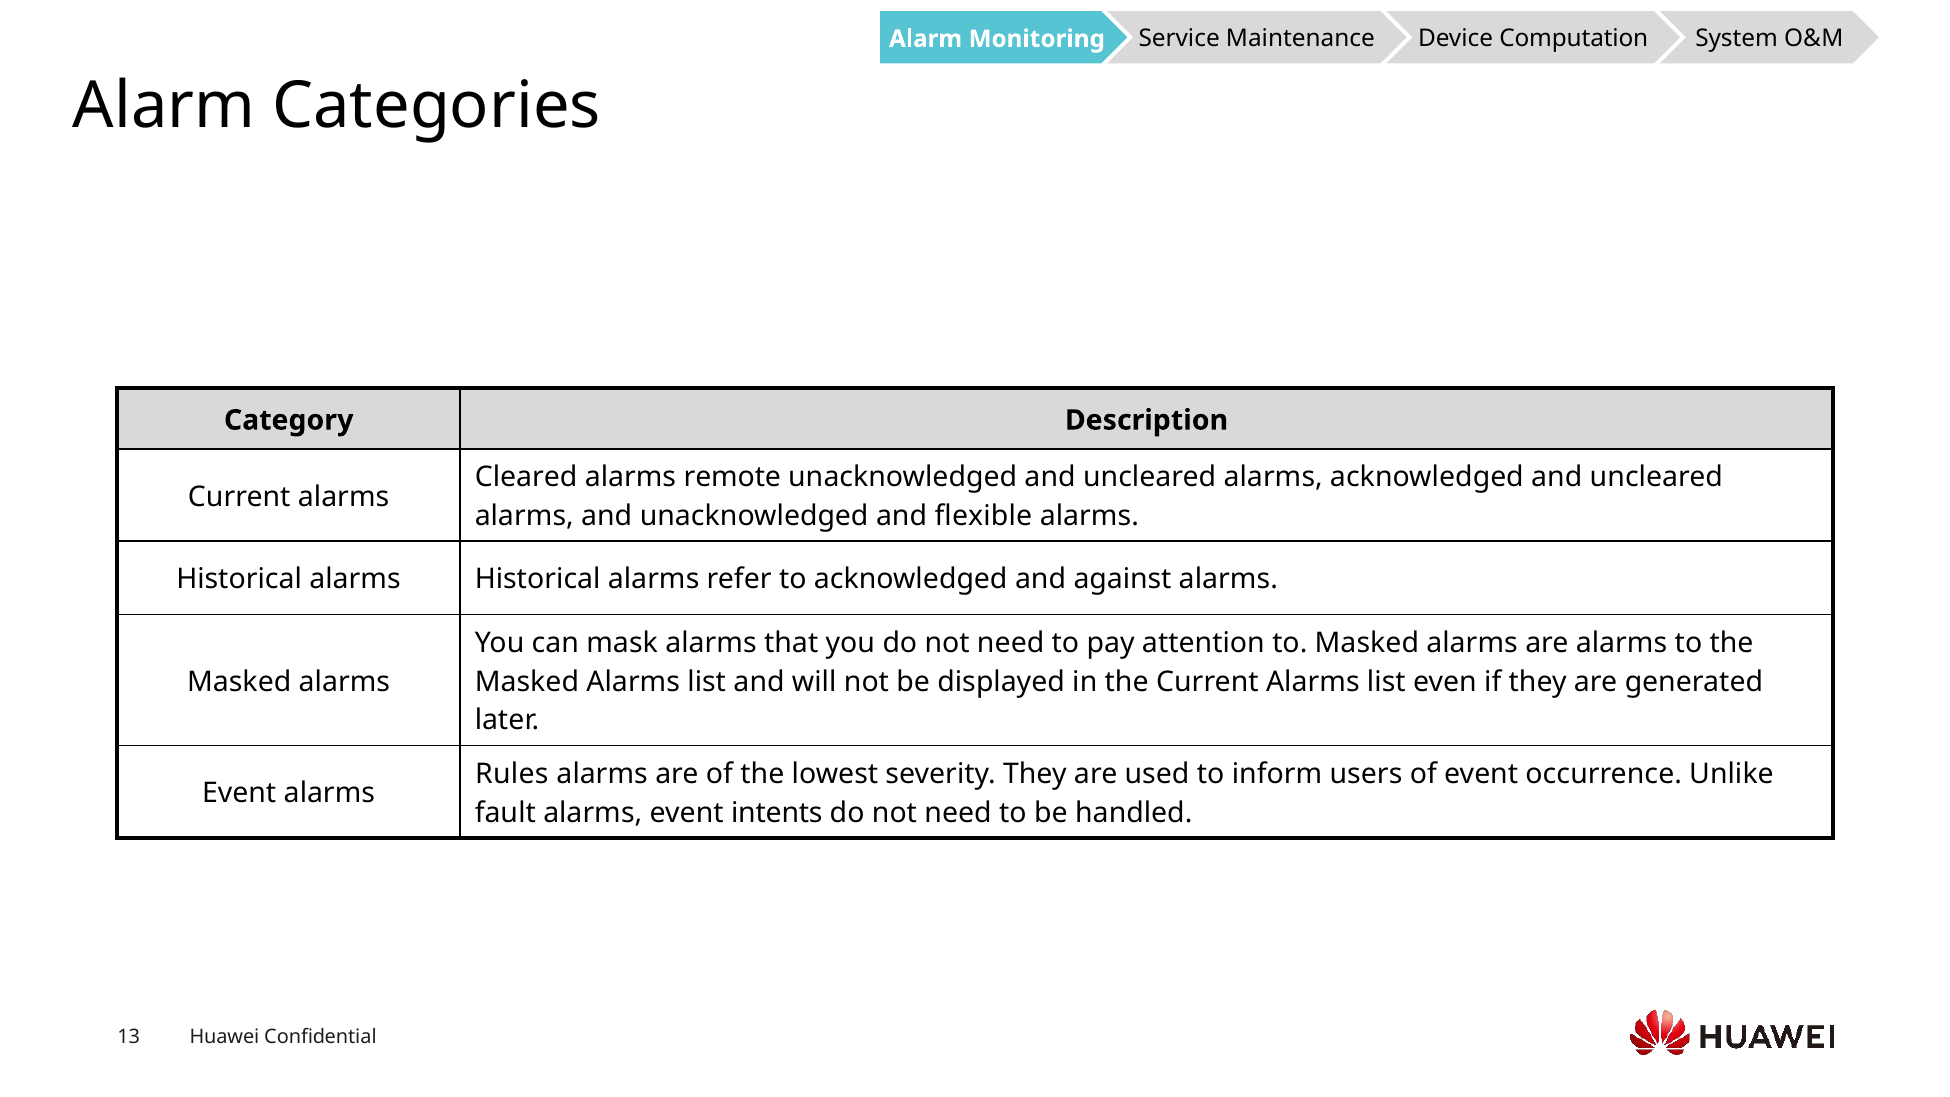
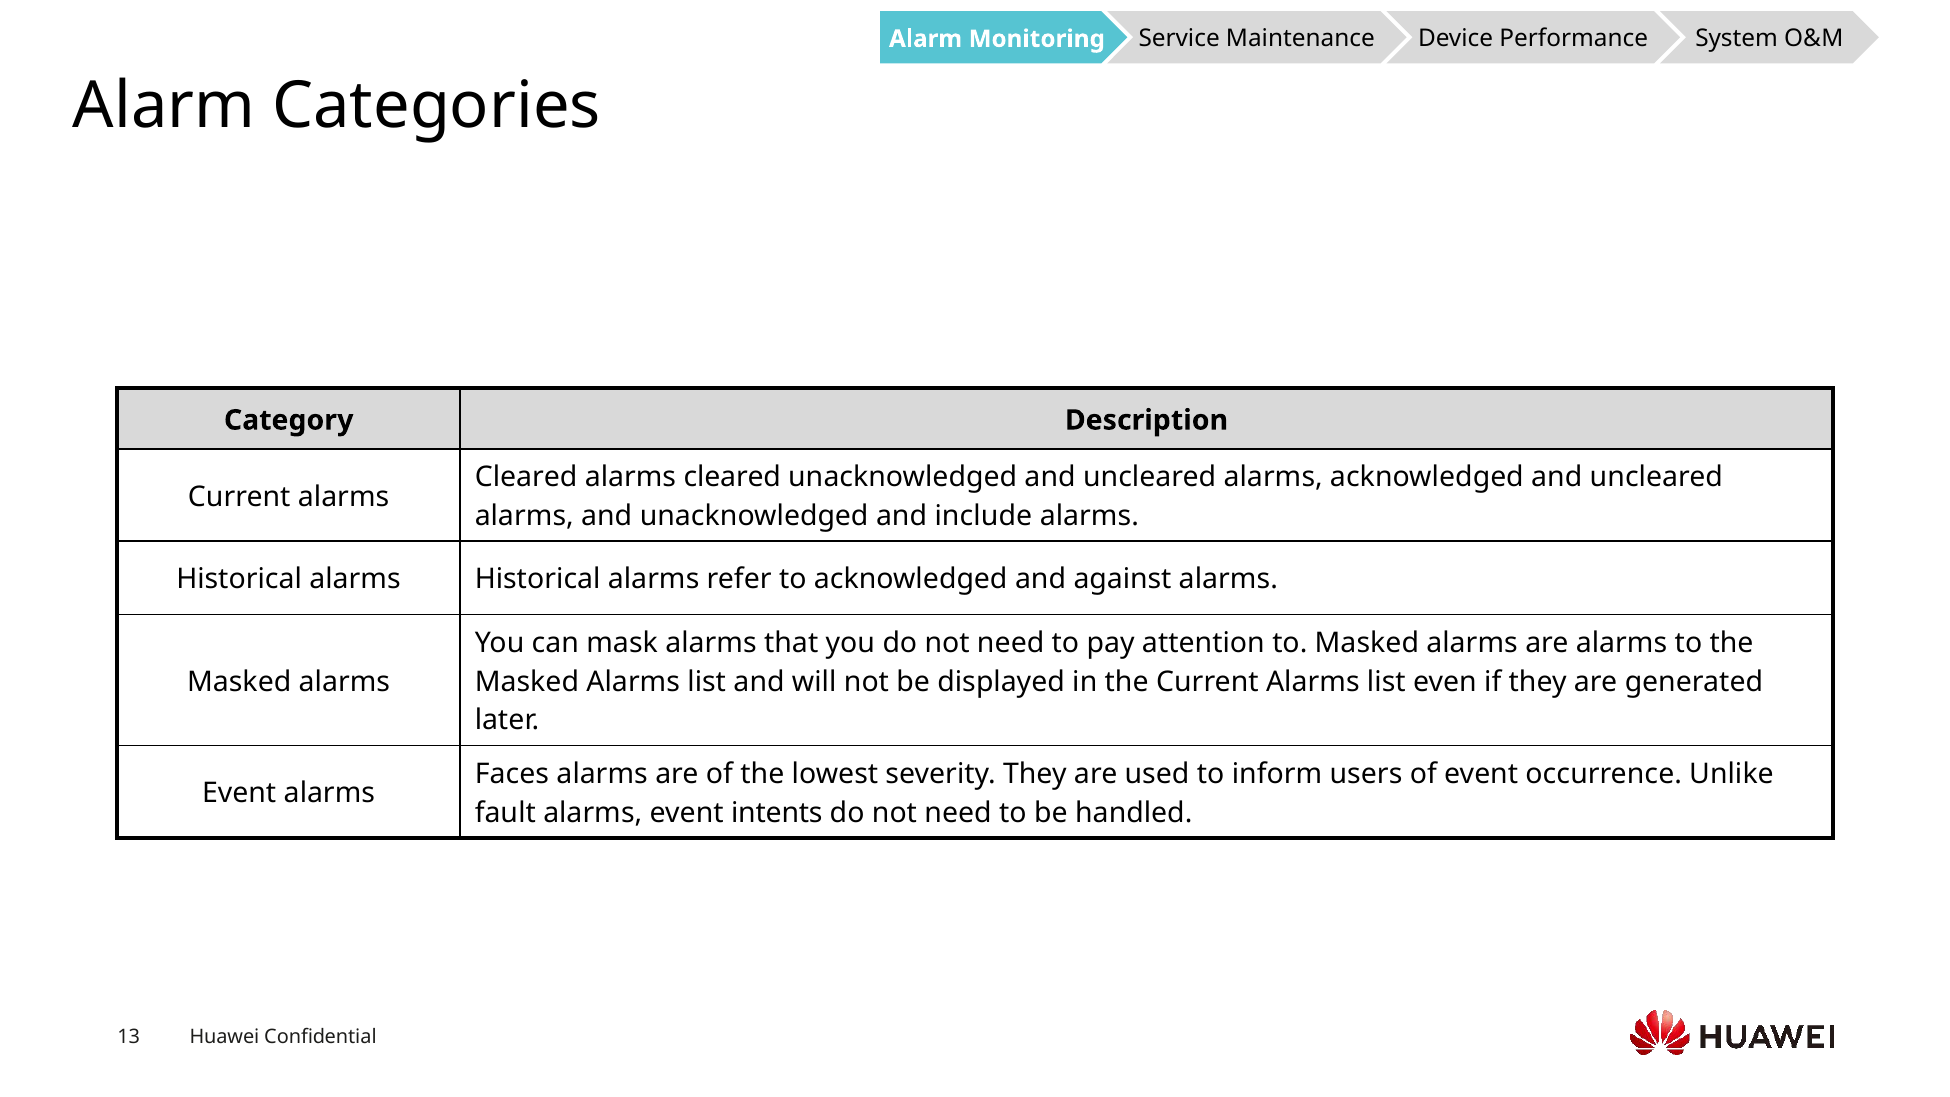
Computation: Computation -> Performance (1574, 39)
remote: remote -> cleared (732, 477)
flexible: flexible -> include (983, 516)
Rules: Rules -> Faces (512, 774)
